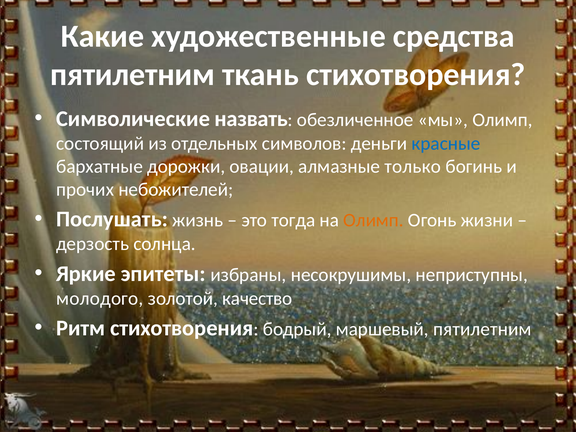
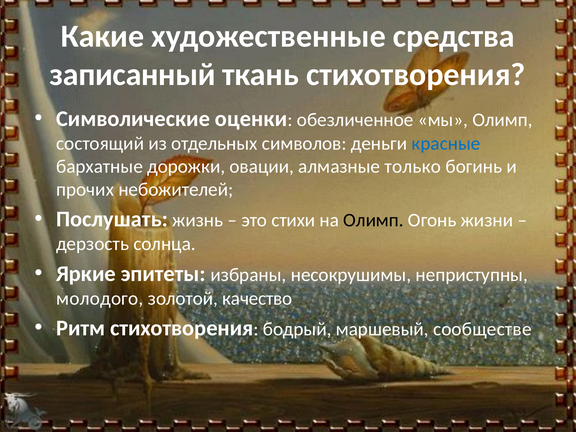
пятилетним: пятилетним -> записанный (133, 75)
назвать: назвать -> оценки (251, 119)
тогда: тогда -> стихи (293, 220)
Олимп colour: orange -> black (373, 220)
маршевый пятилетним: пятилетним -> сообществе (482, 329)
